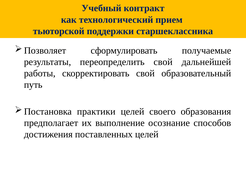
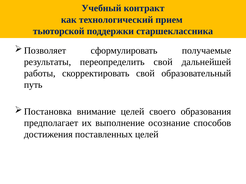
практики: практики -> внимание (96, 112)
